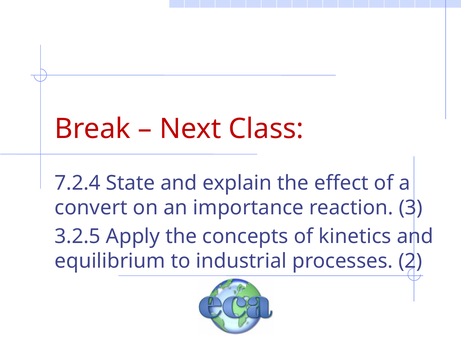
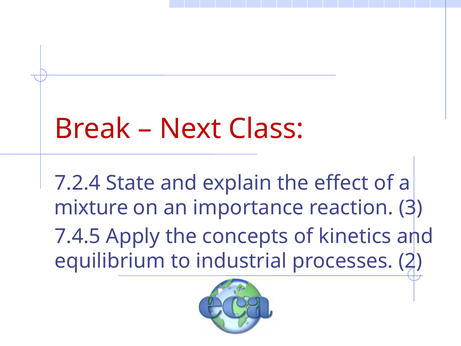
convert: convert -> mixture (91, 207)
3.2.5: 3.2.5 -> 7.4.5 (78, 236)
